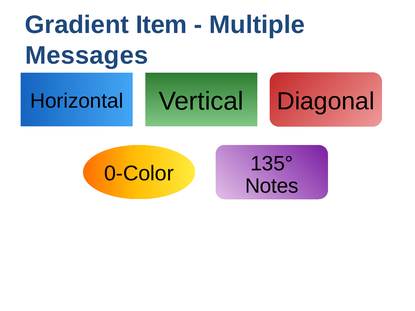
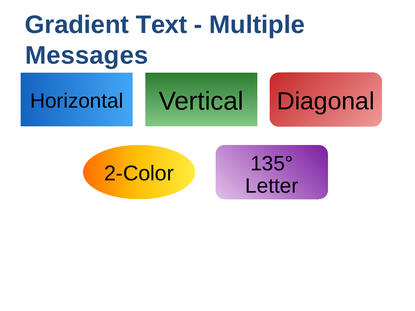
Item: Item -> Text (162, 25)
0-Color: 0-Color -> 2-Color (139, 174)
Notes: Notes -> Letter (272, 186)
